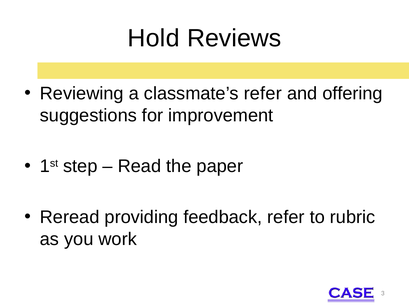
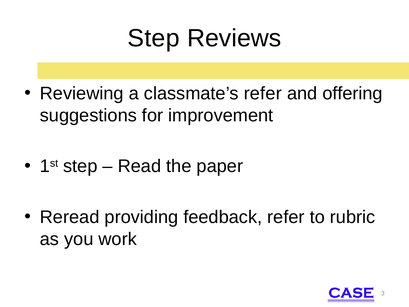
Hold: Hold -> Step (154, 38)
